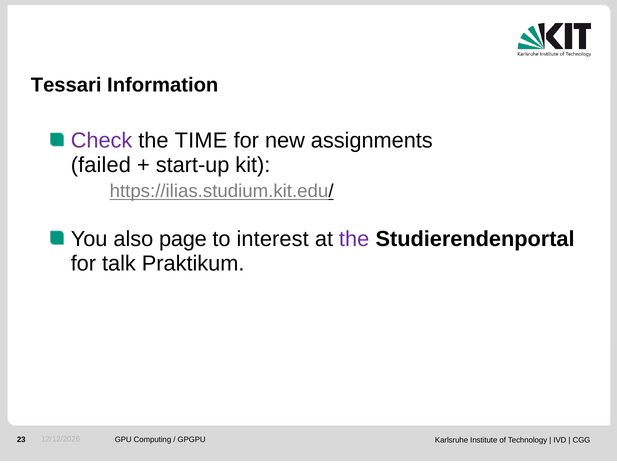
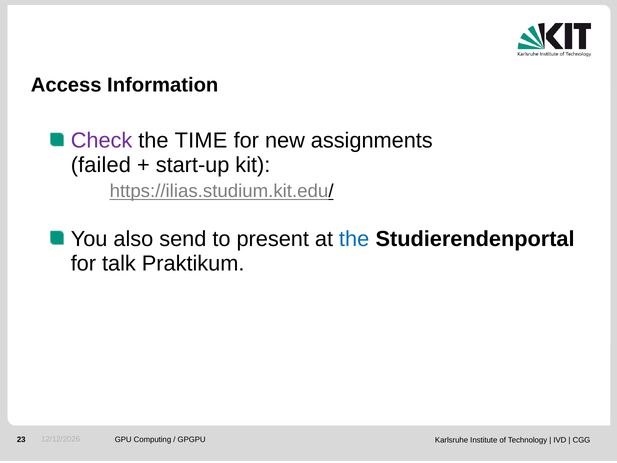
Tessari: Tessari -> Access (66, 85)
page: page -> send (183, 239)
interest: interest -> present (273, 239)
the colour: purple -> blue (354, 239)
